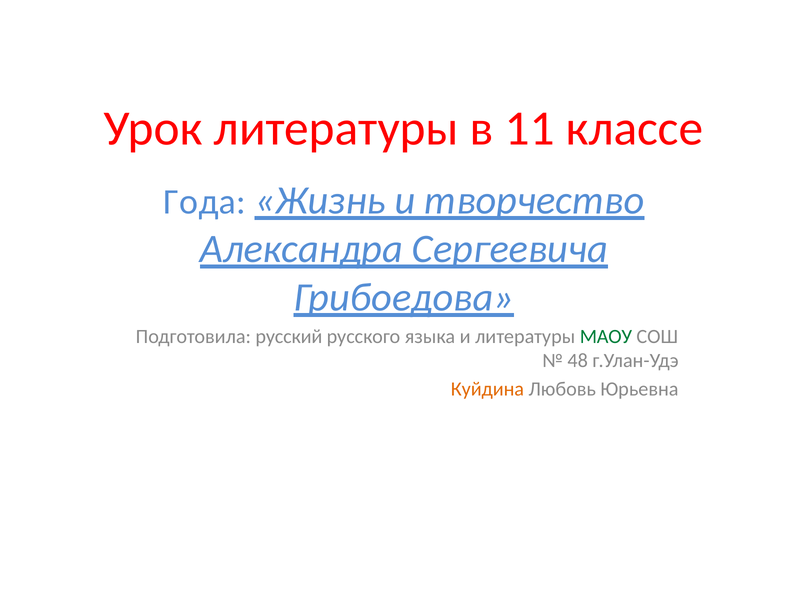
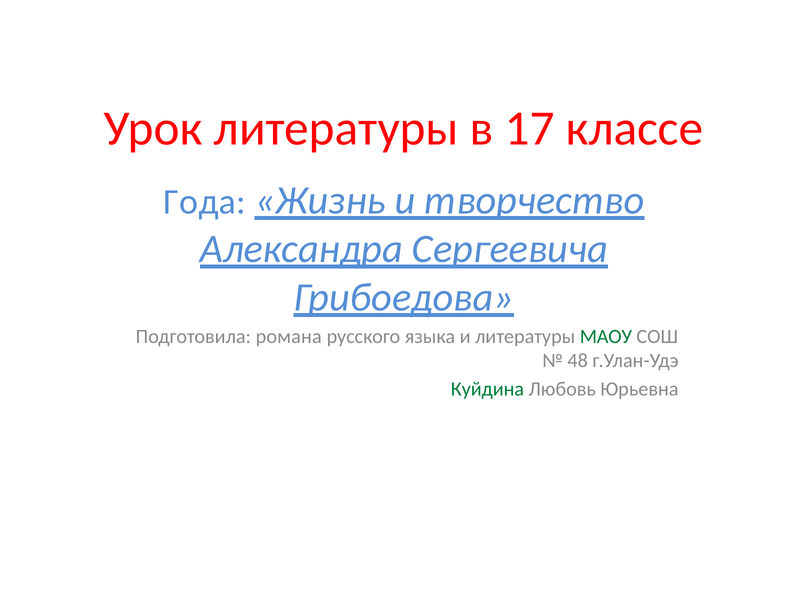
11: 11 -> 17 (530, 128)
русский: русский -> романа (289, 336)
Куйдина colour: orange -> green (487, 389)
